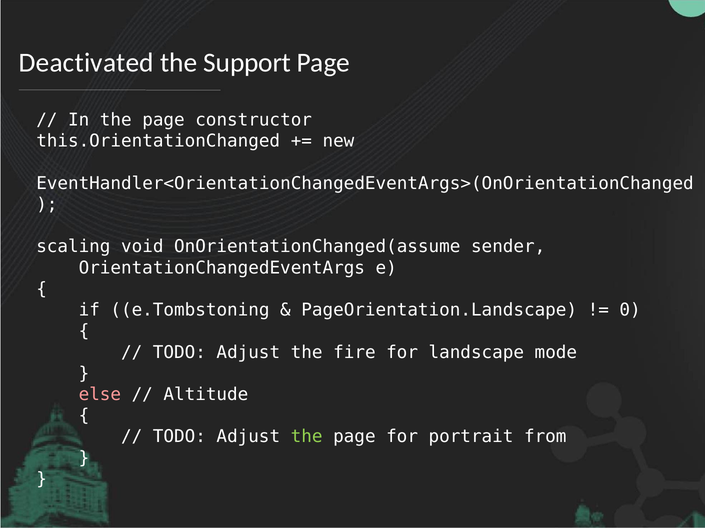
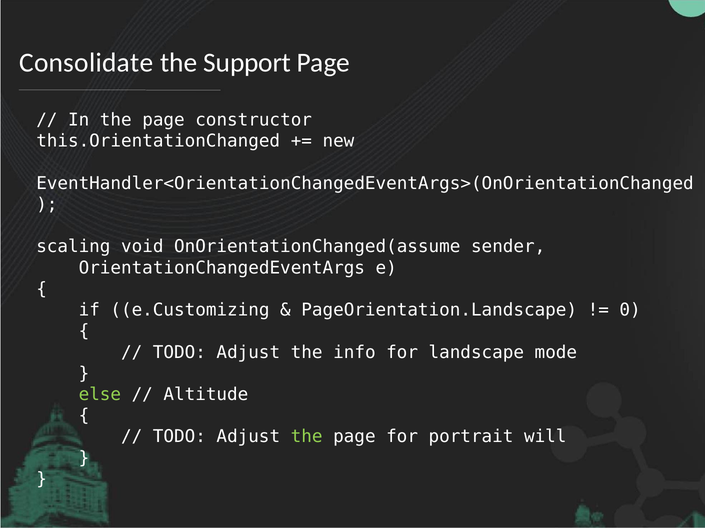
Deactivated: Deactivated -> Consolidate (86, 63)
e.Tombstoning: e.Tombstoning -> e.Customizing (190, 310)
fire: fire -> info (354, 353)
else colour: pink -> light green (100, 395)
from: from -> will (545, 437)
